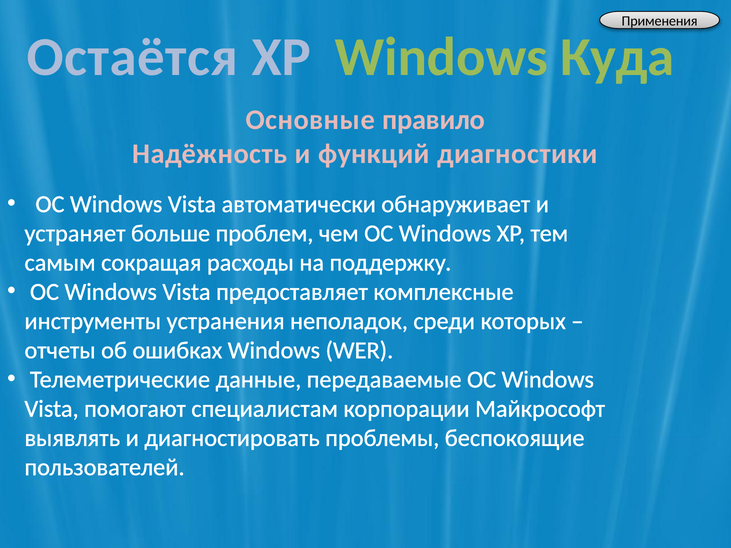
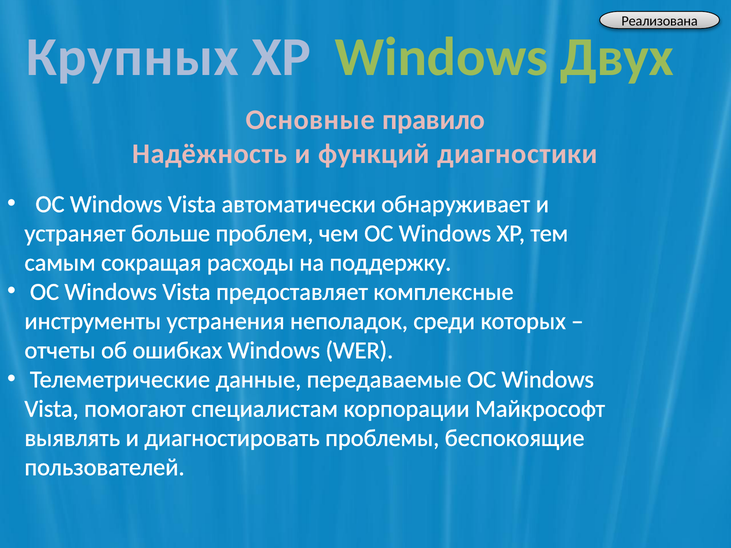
Применения: Применения -> Реализована (660, 21)
Остаётся: Остаётся -> Крупных (132, 57)
Куда: Куда -> Двух (617, 57)
